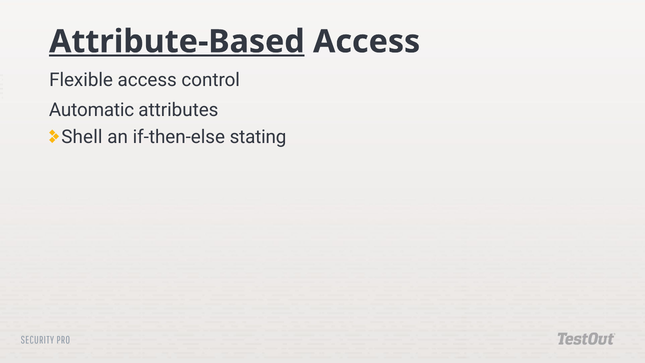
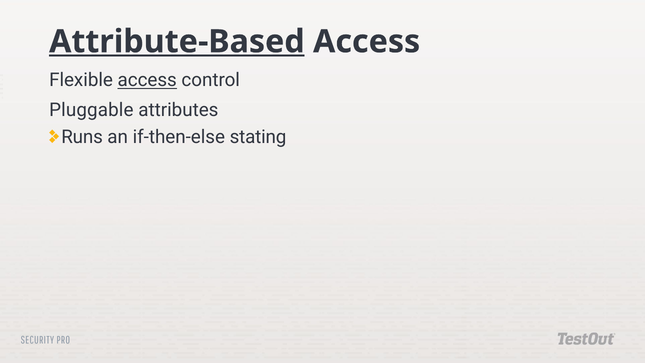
access underline: none -> present (147, 80)
Automatic: Automatic -> Pluggable (91, 110)
Shell: Shell -> Runs (82, 137)
